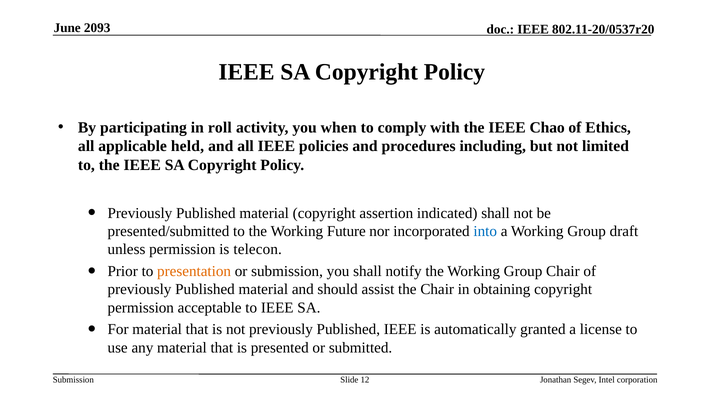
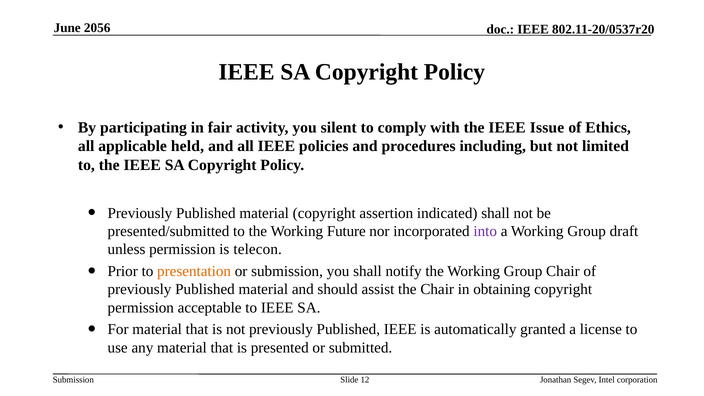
2093: 2093 -> 2056 (97, 28)
roll: roll -> fair (220, 128)
when: when -> silent (339, 128)
Chao: Chao -> Issue (547, 128)
into colour: blue -> purple (485, 231)
